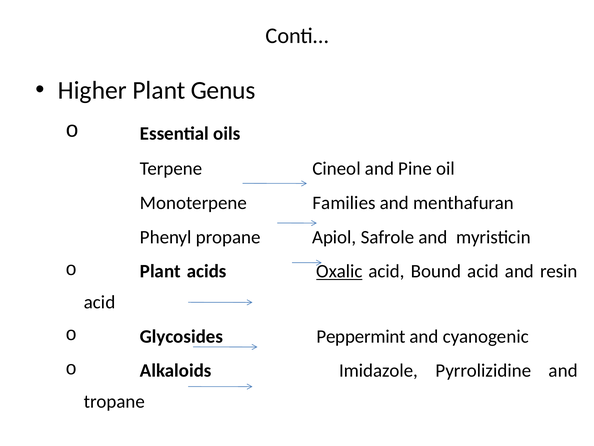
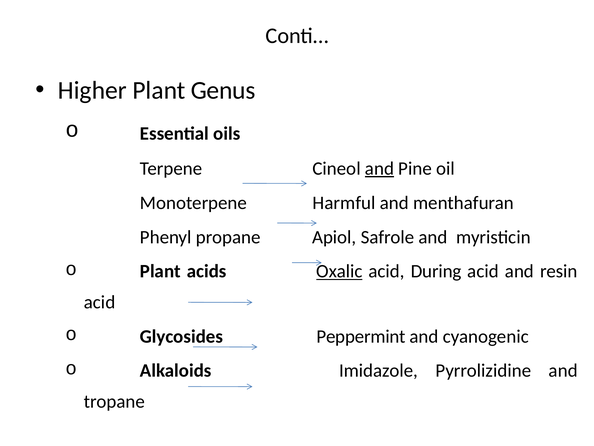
and underline: none -> present (379, 168)
Families: Families -> Harmful (344, 203)
Bound: Bound -> During (436, 271)
